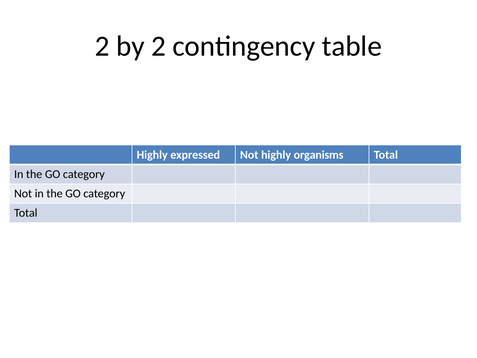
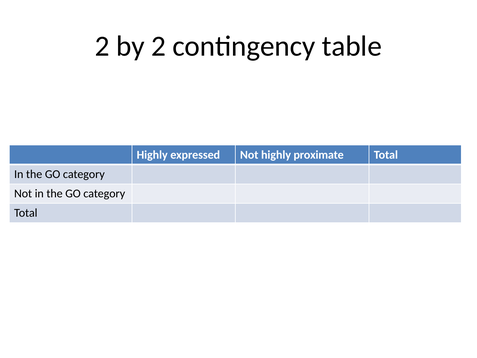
organisms: organisms -> proximate (319, 155)
